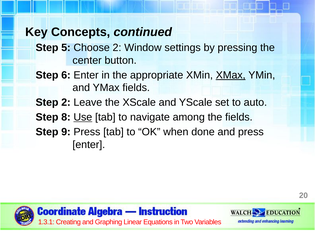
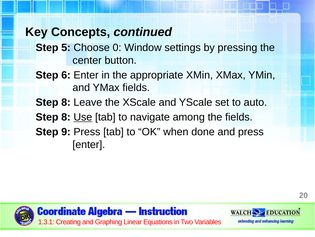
Choose 2: 2 -> 0 (117, 48)
XMax underline: present -> none (231, 75)
2: 2 -> 8 (66, 102)
